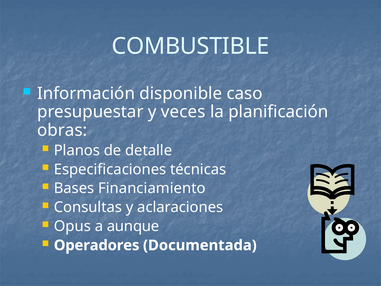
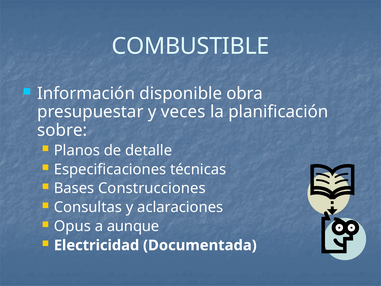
caso: caso -> obra (245, 94)
obras: obras -> sobre (62, 130)
Financiamiento: Financiamiento -> Construcciones (152, 188)
Operadores: Operadores -> Electricidad (97, 245)
